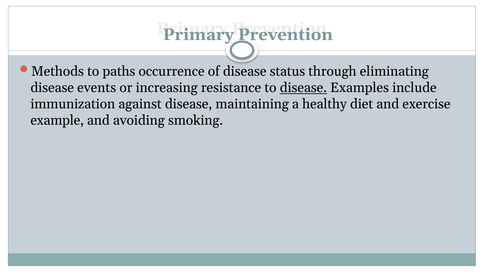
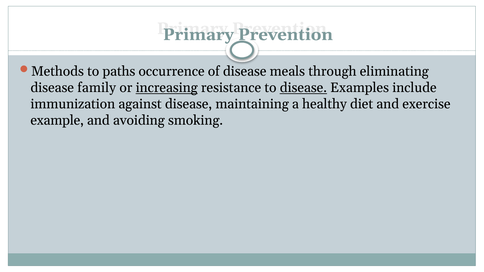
status: status -> meals (287, 72)
events: events -> family (97, 88)
increasing underline: none -> present (167, 88)
